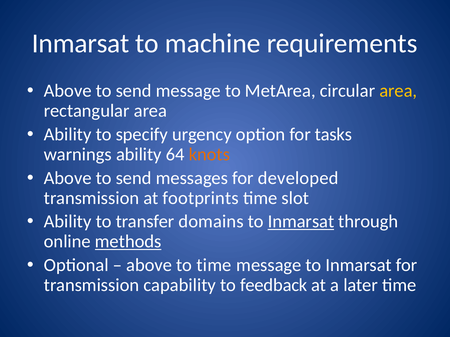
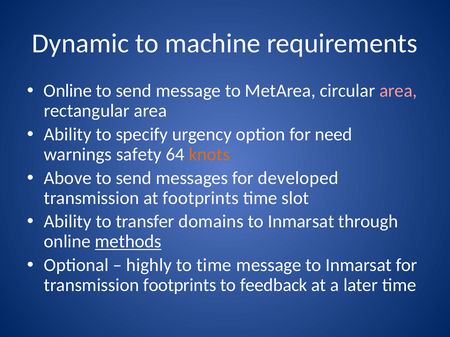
Inmarsat: Inmarsat -> Dynamic (80, 44)
Above: Above -> Online (68, 91)
area colour: yellow -> pink (398, 91)
tasks: tasks -> need (333, 135)
warnings ability: ability -> safety (139, 155)
Inmarsat underline: present -> none (301, 222)
above: above -> highly (149, 266)
transmission capability: capability -> footprints (180, 286)
